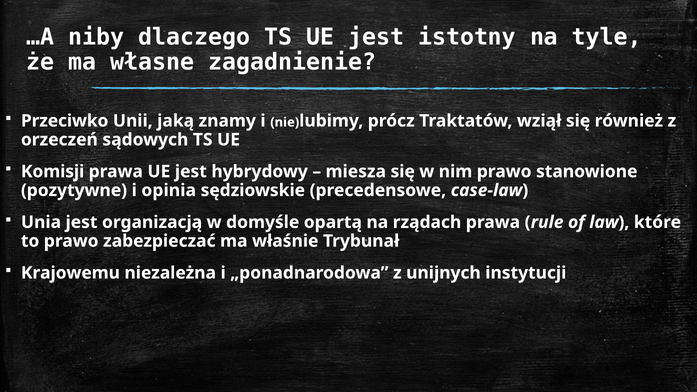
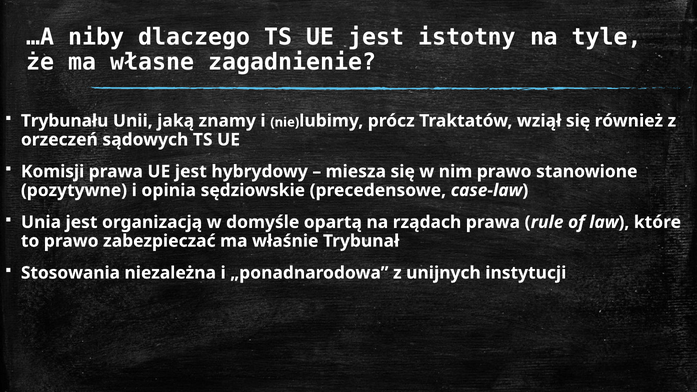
Przeciwko: Przeciwko -> Trybunału (65, 121)
Krajowemu: Krajowemu -> Stosowania (70, 273)
